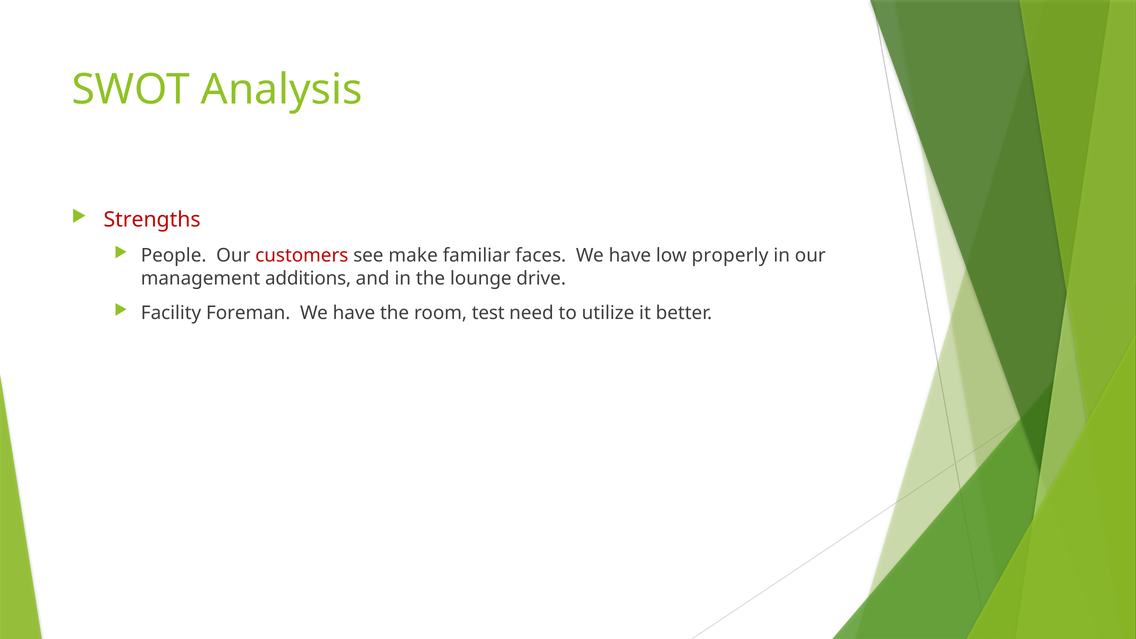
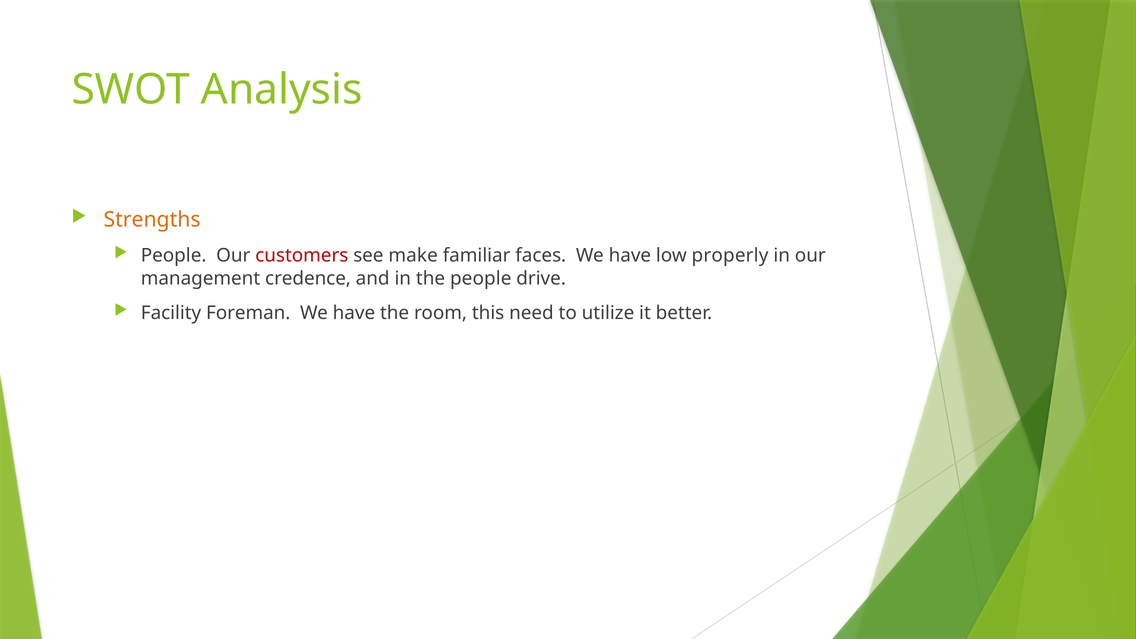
Strengths colour: red -> orange (152, 220)
additions: additions -> credence (308, 278)
the lounge: lounge -> people (481, 278)
test: test -> this (488, 313)
